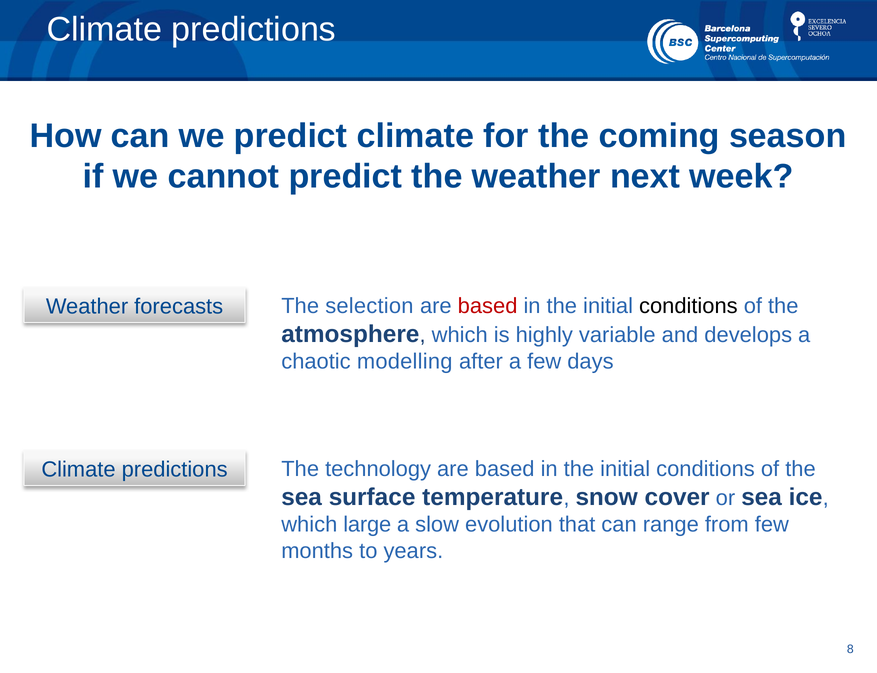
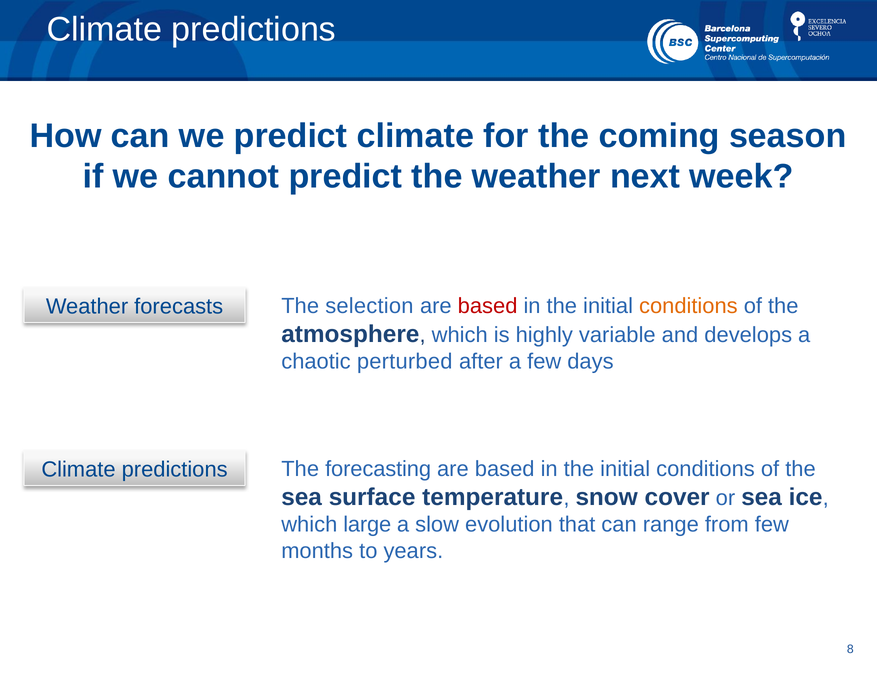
conditions colour: black -> orange (688, 306)
modelling: modelling -> perturbed (405, 362)
technology: technology -> forecasting (378, 469)
